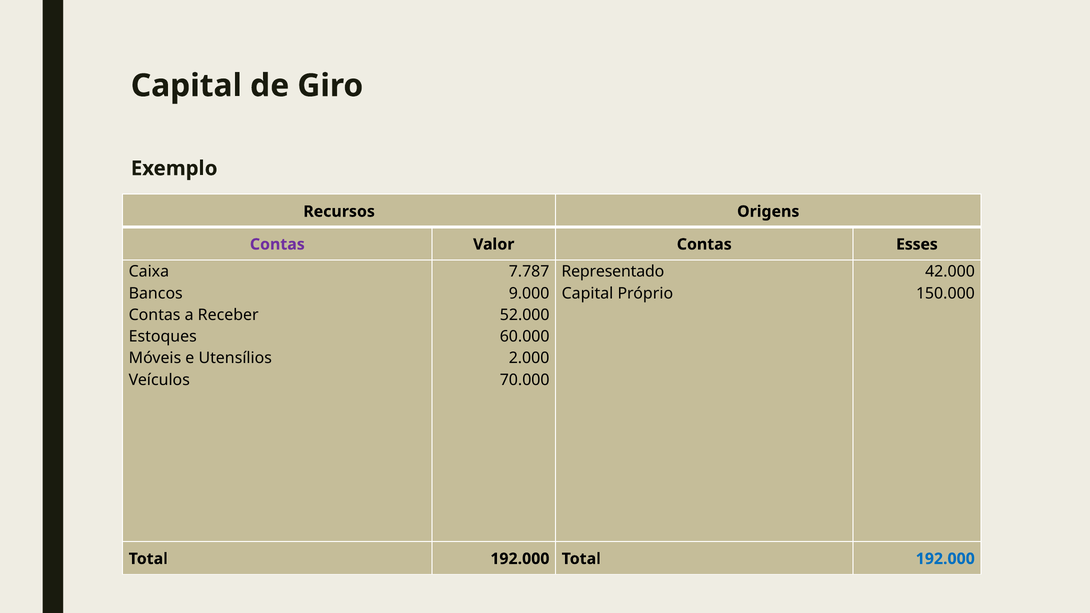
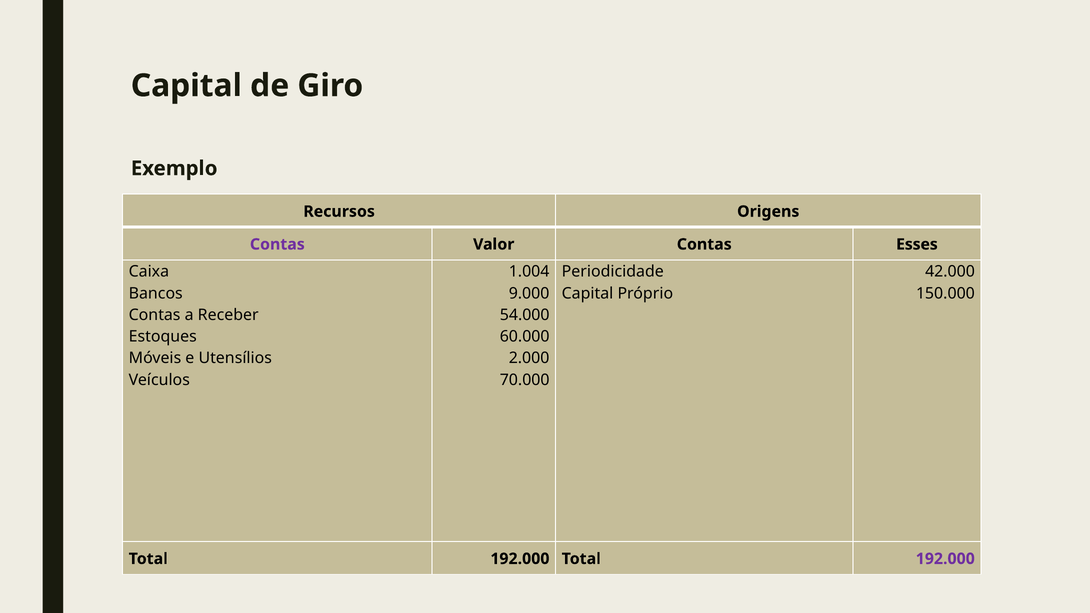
7.787: 7.787 -> 1.004 (529, 272)
Representado: Representado -> Periodicidade (613, 272)
52.000: 52.000 -> 54.000 (525, 315)
192.000 colour: blue -> purple (945, 559)
